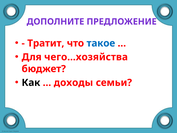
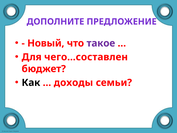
Тратит: Тратит -> Новый (46, 43)
такое colour: blue -> purple (101, 43)
чего…хозяйства: чего…хозяйства -> чего…составлен (86, 57)
